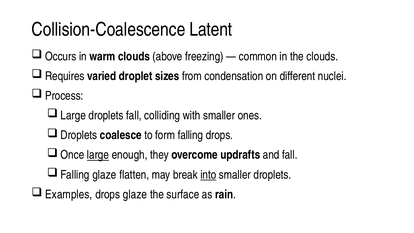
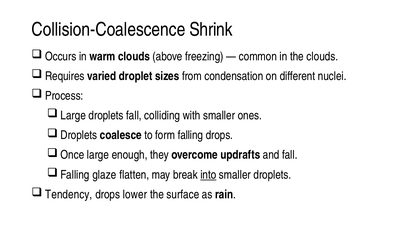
Latent: Latent -> Shrink (211, 30)
large underline: present -> none (98, 155)
Examples: Examples -> Tendency (69, 194)
drops glaze: glaze -> lower (135, 194)
